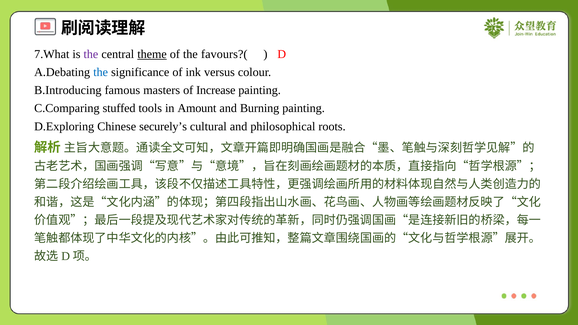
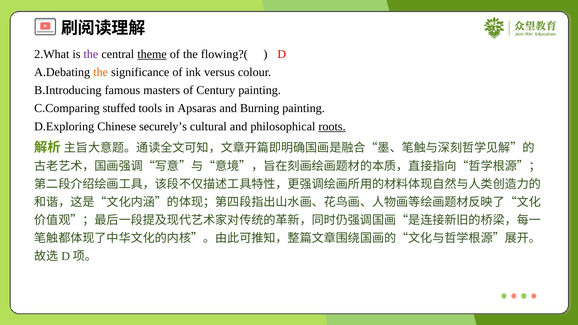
7.What: 7.What -> 2.What (52, 54)
favours?(: favours?( -> flowing?( (224, 54)
the colour: blue -> orange (101, 72)
Increase: Increase -> Century (216, 90)
Amount: Amount -> Apsaras (197, 108)
roots underline: none -> present (332, 126)
